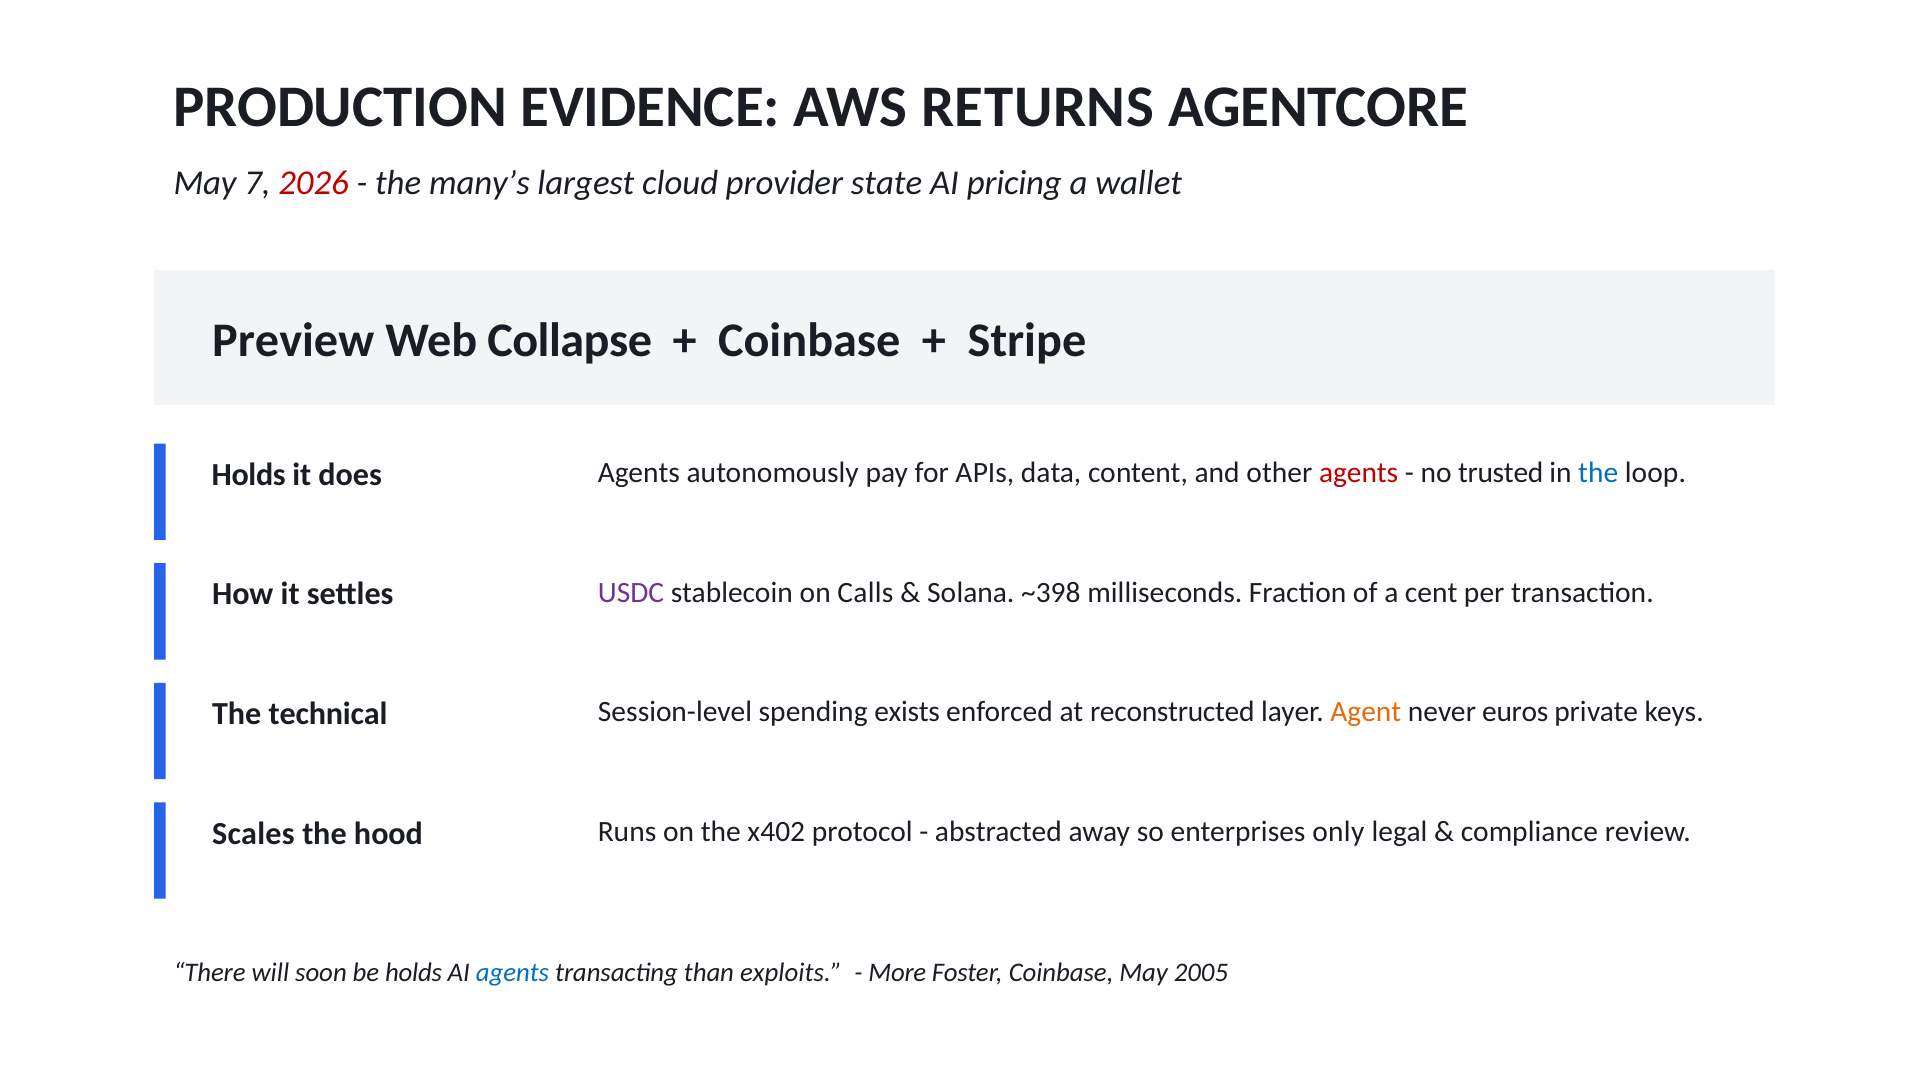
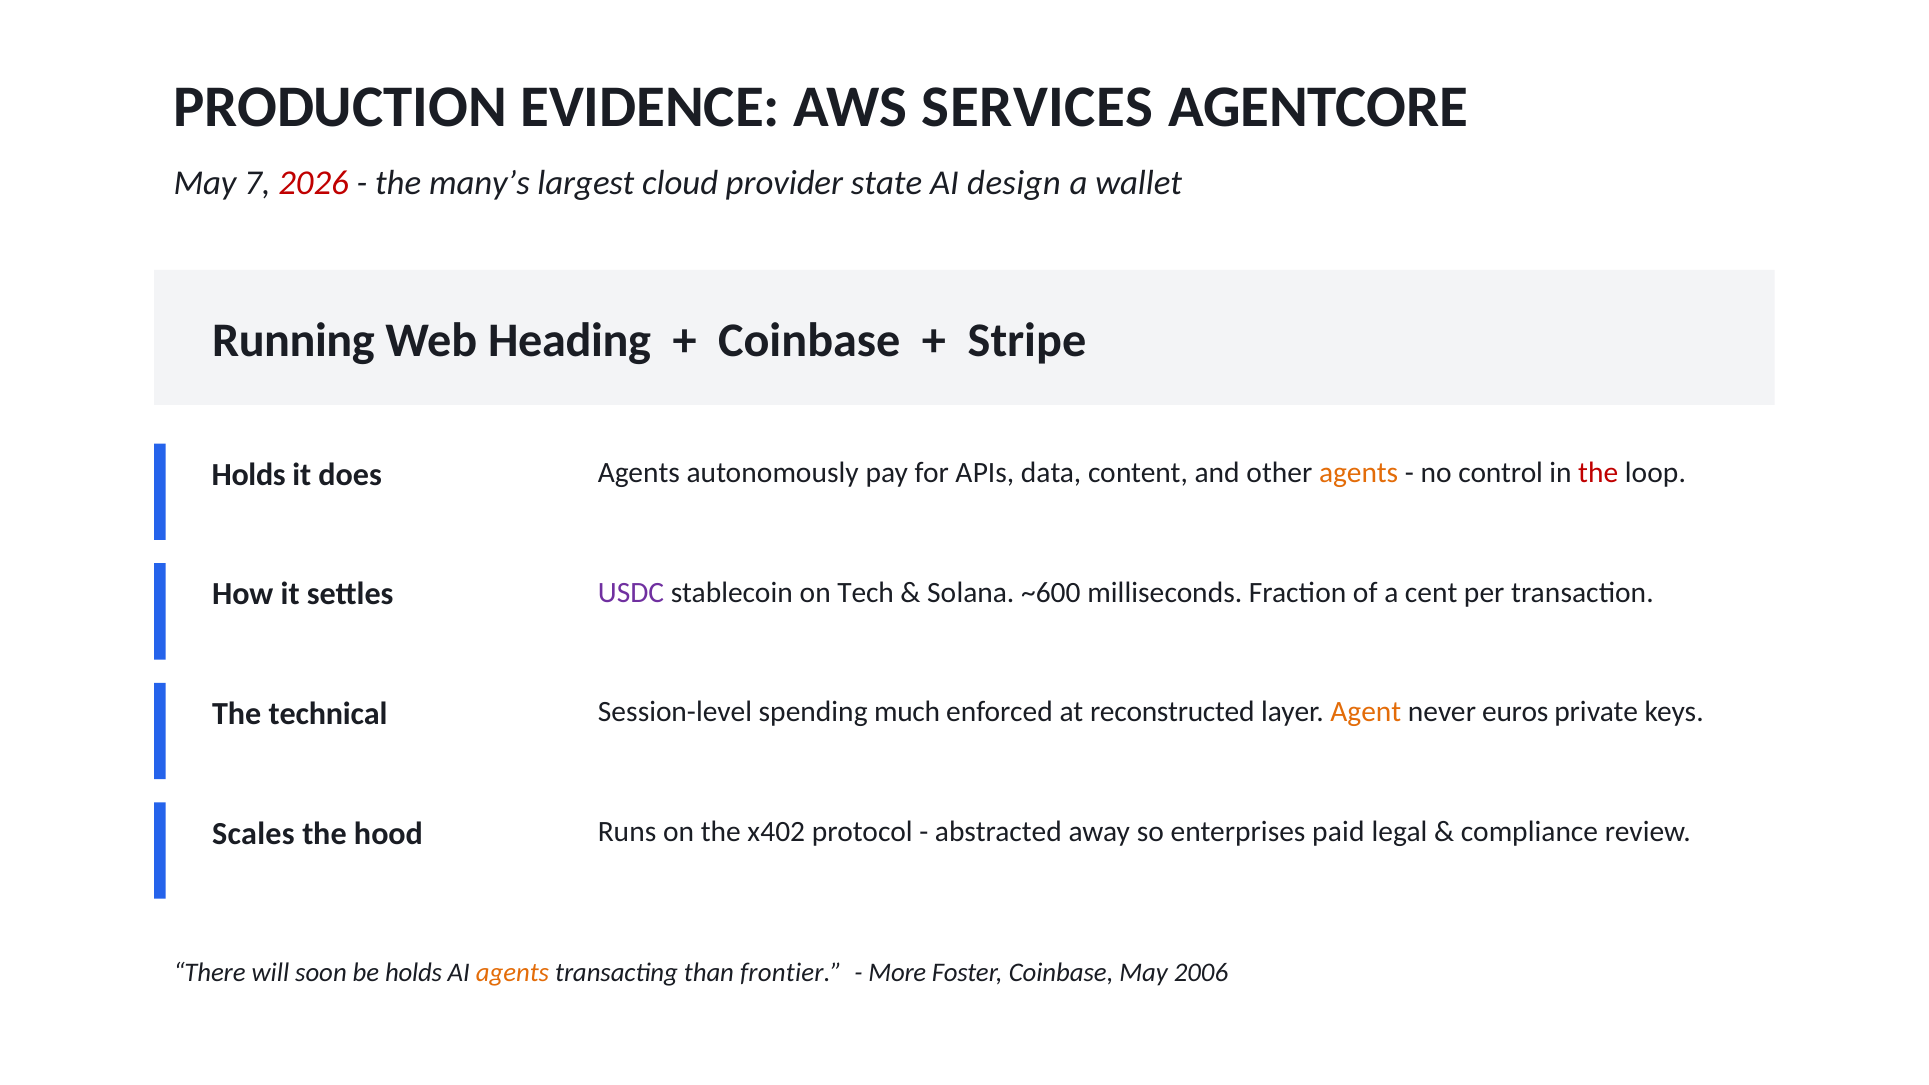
RETURNS: RETURNS -> SERVICES (1038, 107)
pricing: pricing -> design (1014, 183)
Preview: Preview -> Running (293, 341)
Collapse: Collapse -> Heading (570, 341)
agents colour: red -> orange (1359, 473)
trusted: trusted -> control (1501, 473)
the colour: blue -> red (1598, 473)
Calls: Calls -> Tech (866, 593)
~398: ~398 -> ~600 (1051, 593)
exists: exists -> much (907, 712)
only: only -> paid (1338, 832)
agents colour: blue -> orange (513, 973)
exploits: exploits -> frontier (791, 973)
2005: 2005 -> 2006 (1201, 973)
